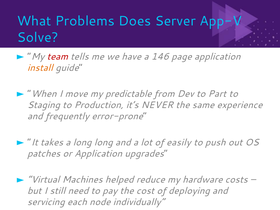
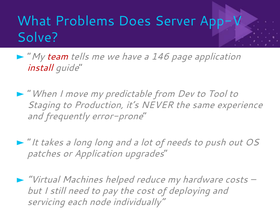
install colour: orange -> red (40, 68)
Part: Part -> Tool (217, 94)
easily: easily -> needs (179, 142)
